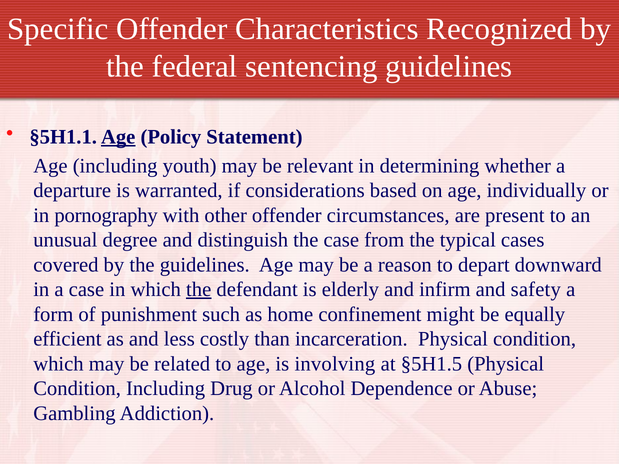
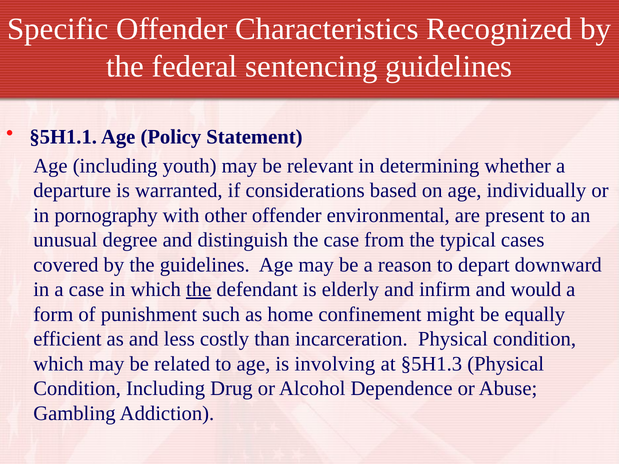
Age underline: present -> none (118, 137)
circumstances: circumstances -> environmental (388, 215)
safety: safety -> would (536, 290)
§5H1.5: §5H1.5 -> §5H1.3 (431, 364)
